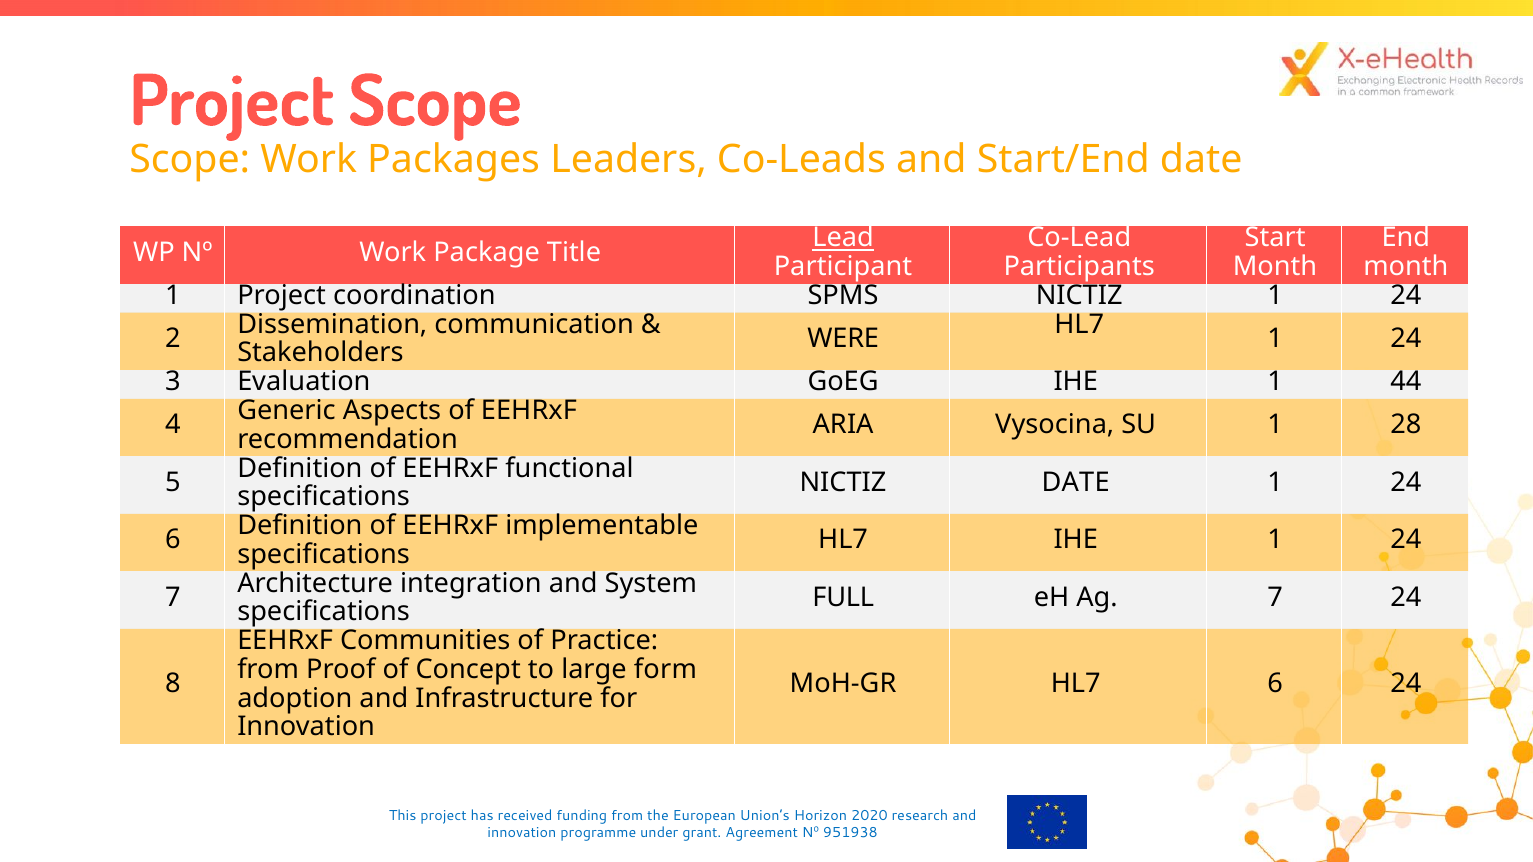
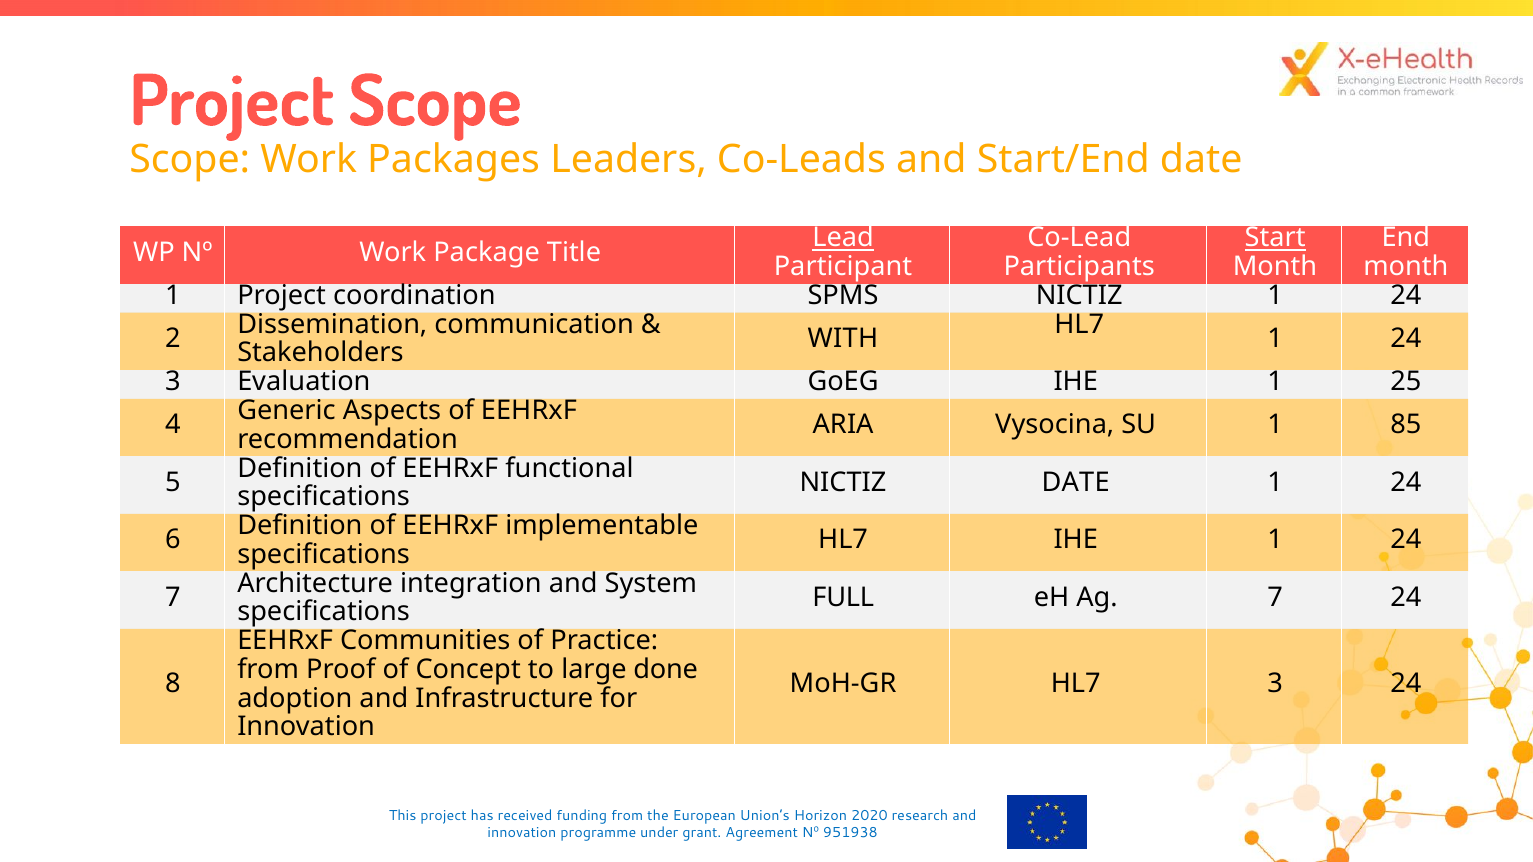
Start underline: none -> present (1275, 238)
WERE: WERE -> WITH (843, 339)
44: 44 -> 25 (1406, 382)
28: 28 -> 85 (1406, 425)
form: form -> done (666, 670)
HL7 6: 6 -> 3 (1275, 684)
